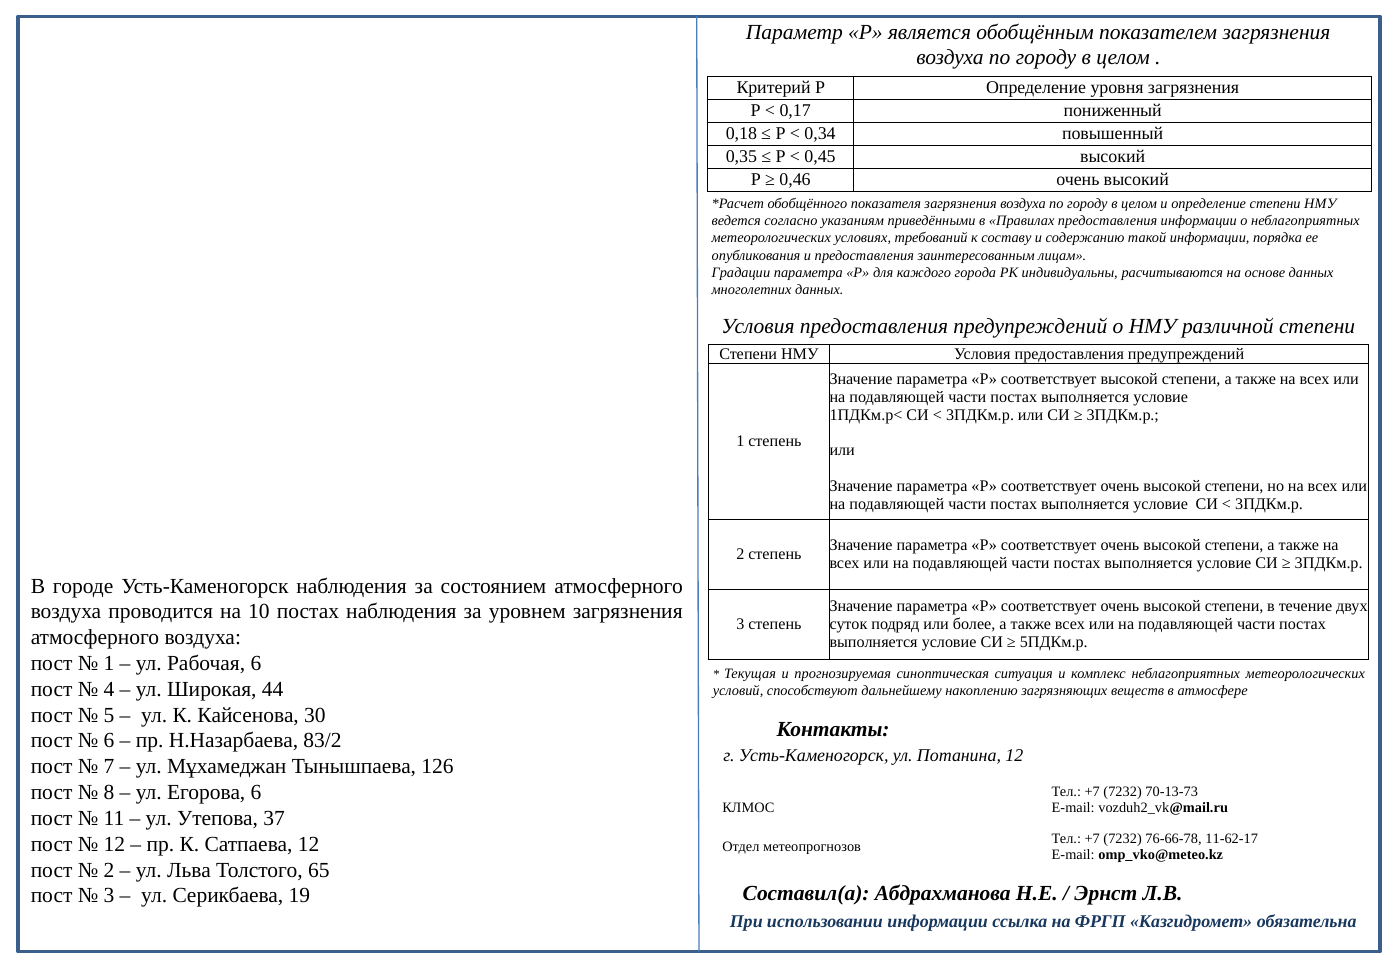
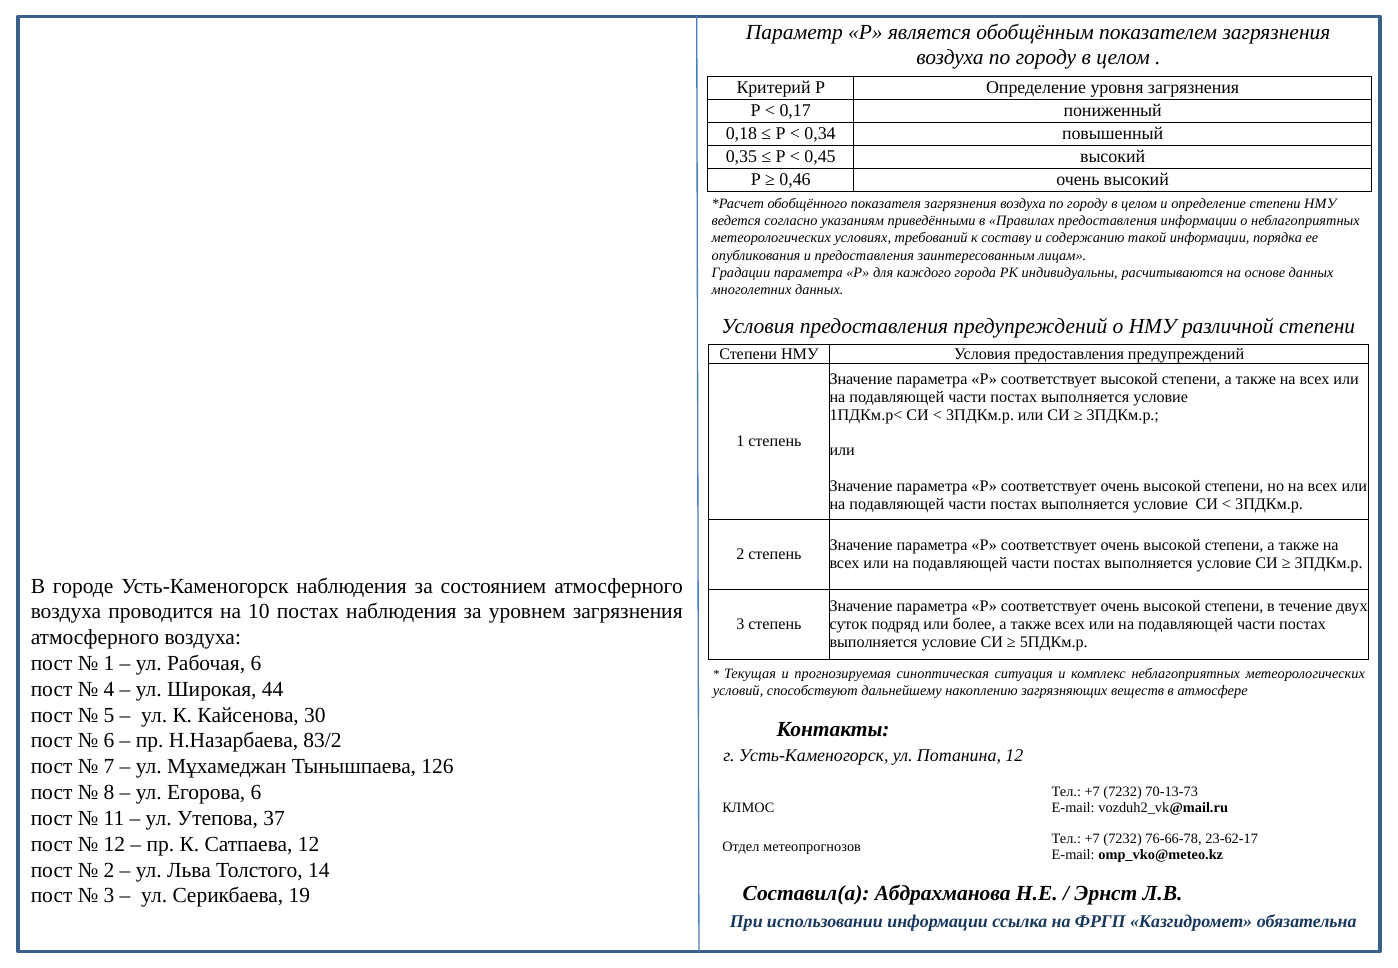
11-62-17: 11-62-17 -> 23-62-17 (1232, 839)
65: 65 -> 14 (319, 870)
